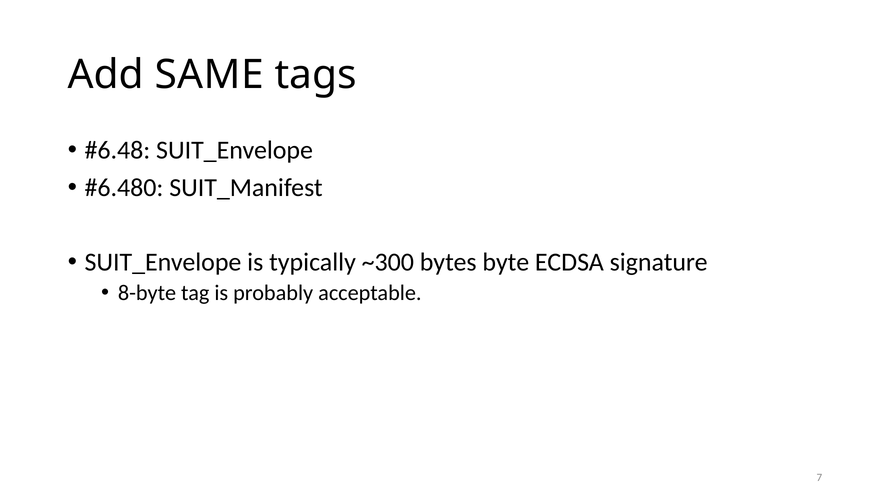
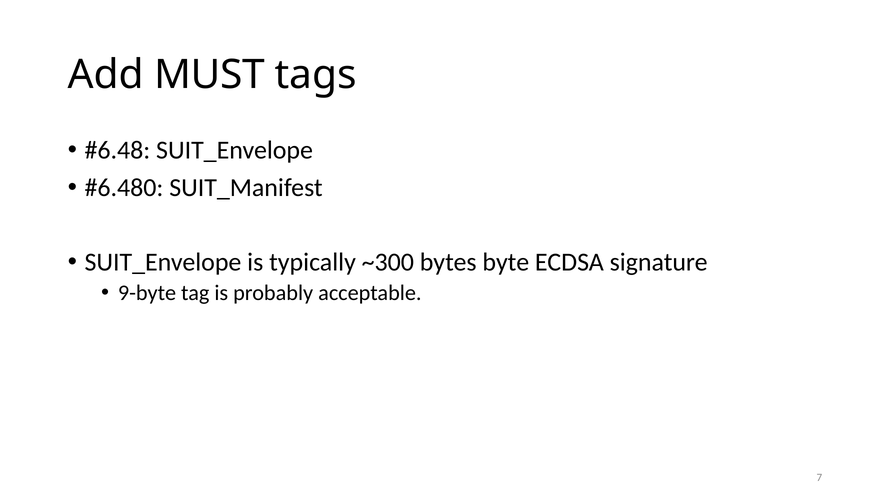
SAME: SAME -> MUST (210, 75)
8-byte: 8-byte -> 9-byte (147, 293)
